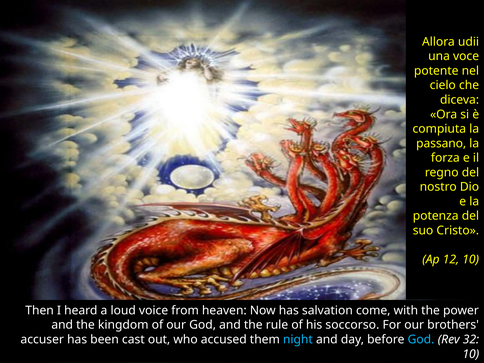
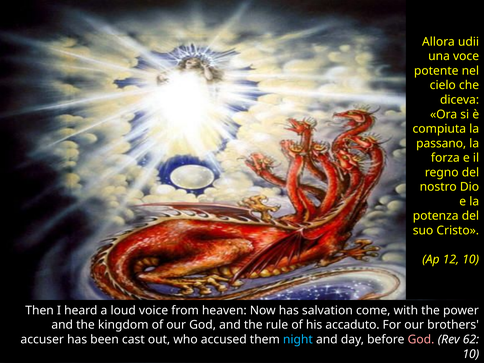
soccorso: soccorso -> accaduto (352, 325)
God colour: light blue -> pink (421, 339)
32: 32 -> 62 (471, 339)
